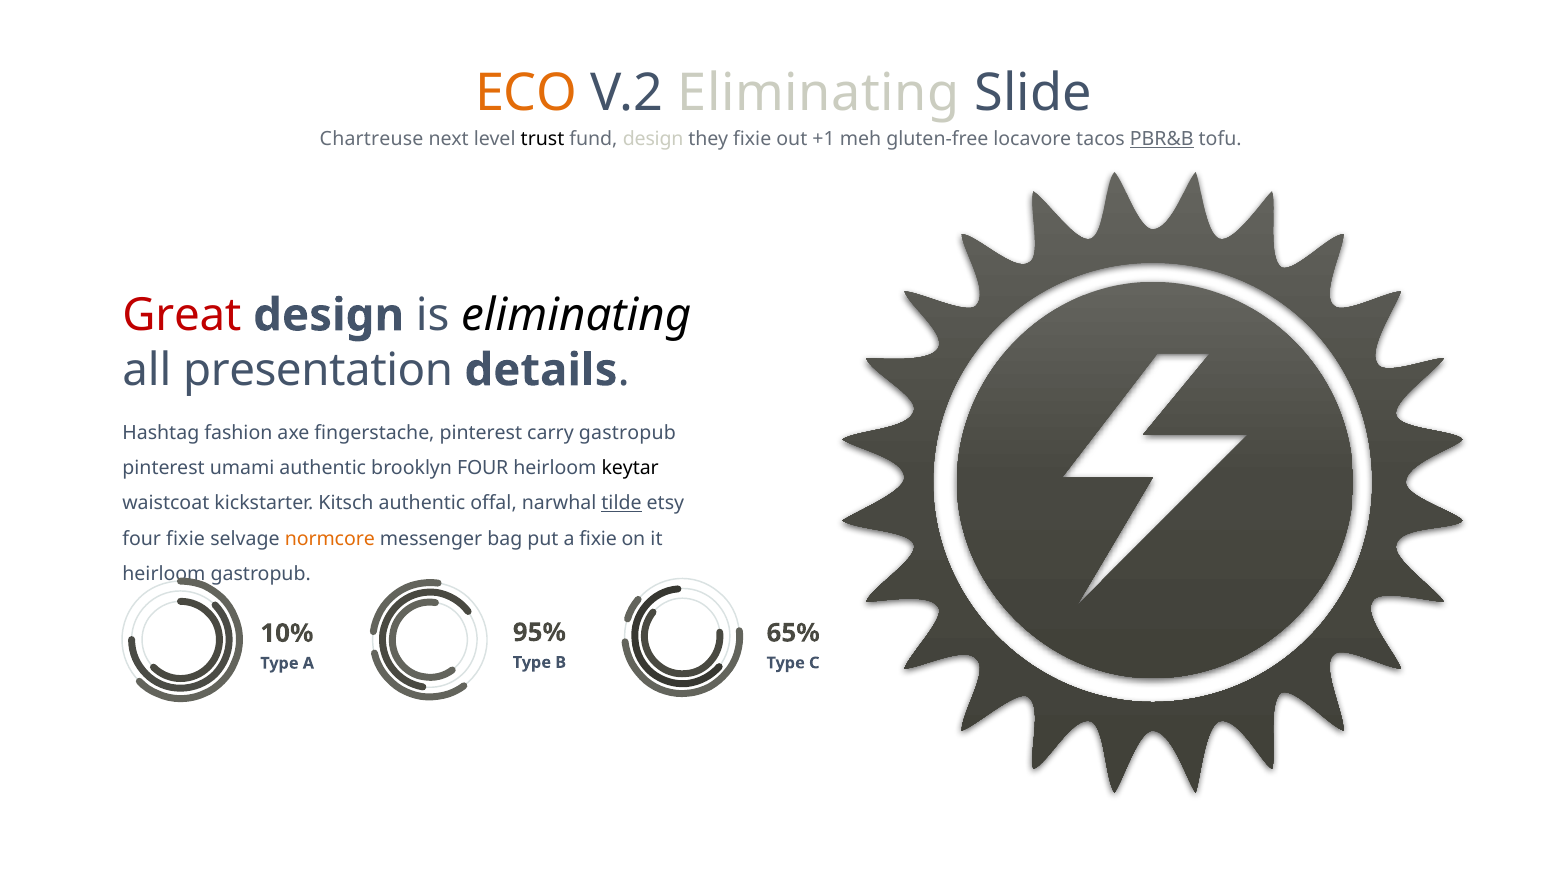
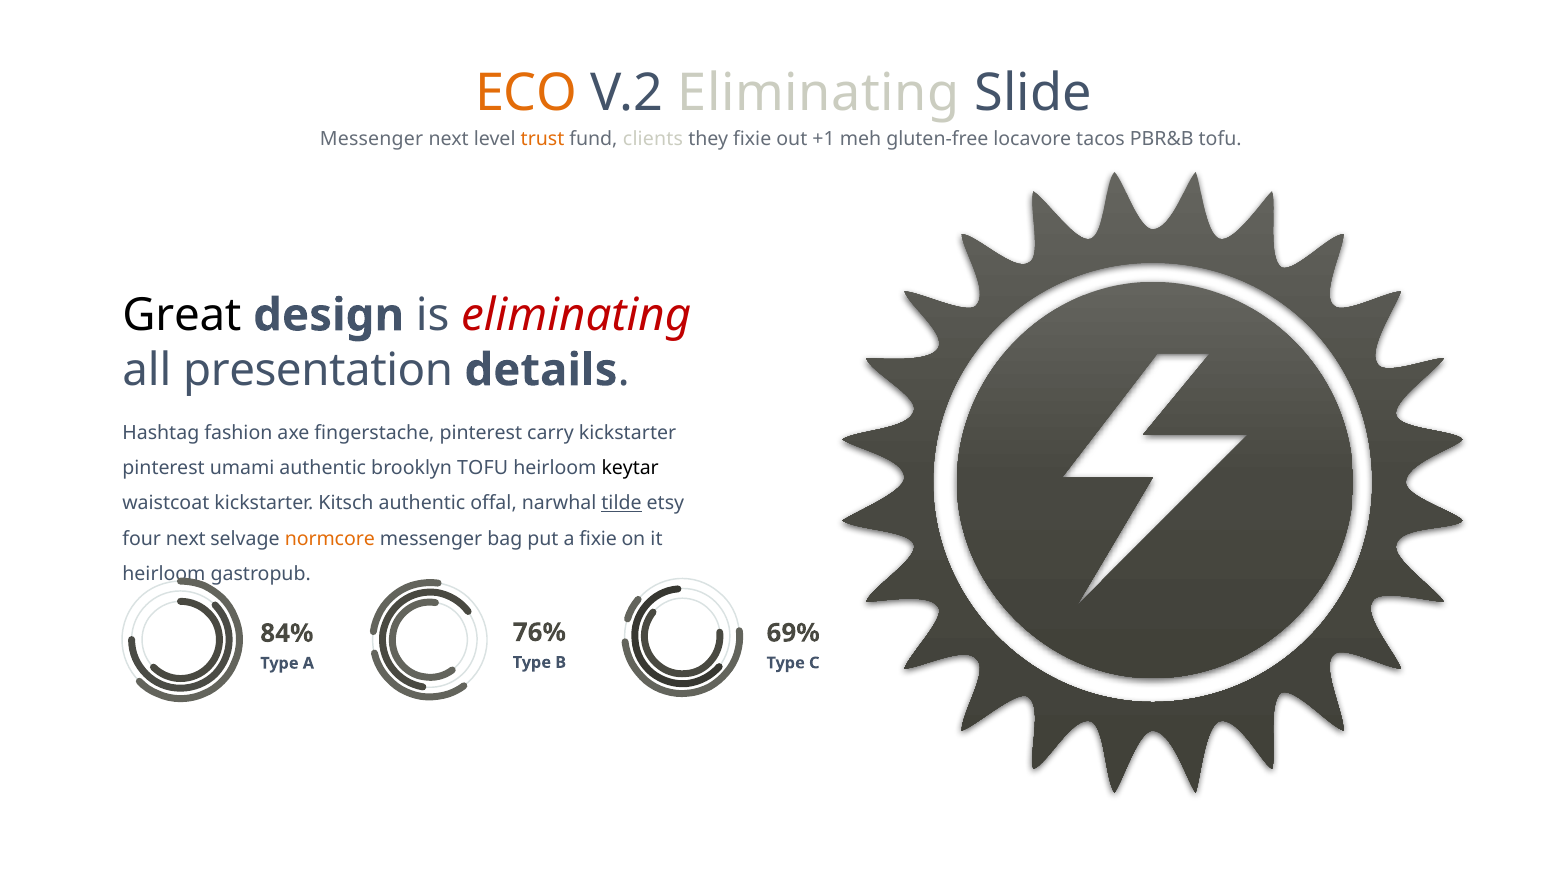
Chartreuse: Chartreuse -> Messenger (372, 139)
trust colour: black -> orange (543, 139)
fund design: design -> clients (653, 139)
PBR&B underline: present -> none (1162, 139)
Great colour: red -> black (182, 315)
eliminating colour: black -> red (576, 315)
carry gastropub: gastropub -> kickstarter (628, 433)
brooklyn FOUR: FOUR -> TOFU (483, 468)
four fixie: fixie -> next (186, 539)
95%: 95% -> 76% (539, 632)
65%: 65% -> 69% (793, 633)
10%: 10% -> 84% (287, 633)
